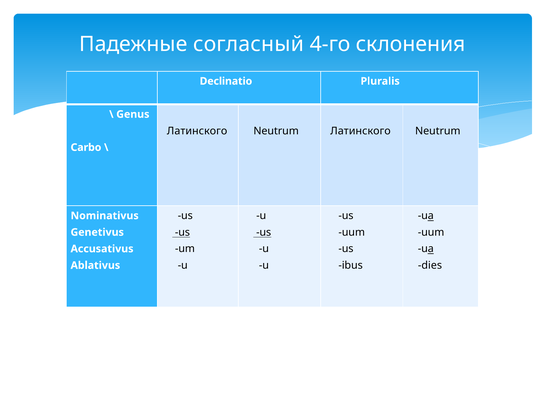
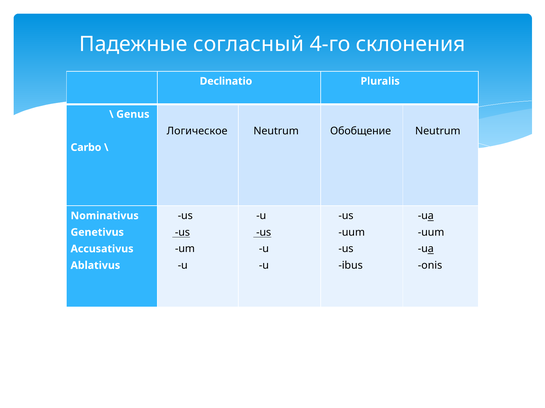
Латинского: Латинского -> Логическое (197, 131)
Neutrum Латинского: Латинского -> Обобщение (361, 131)
dies: dies -> onis (430, 266)
